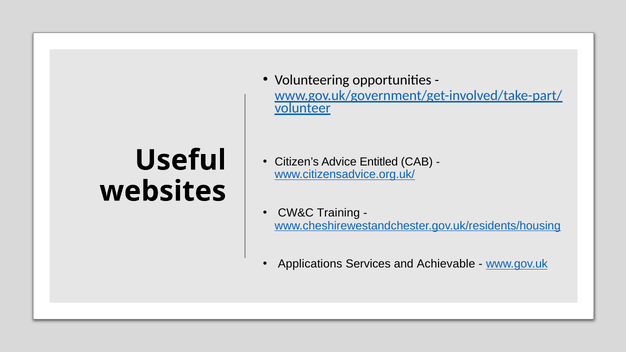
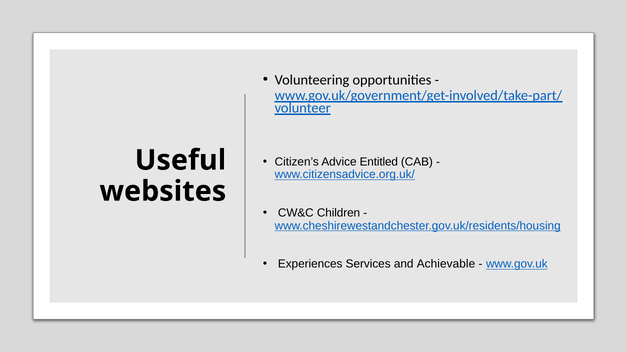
Training: Training -> Children (339, 213)
Applications: Applications -> Experiences (310, 264)
